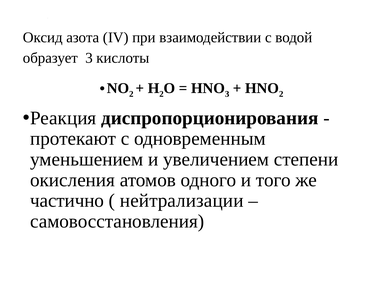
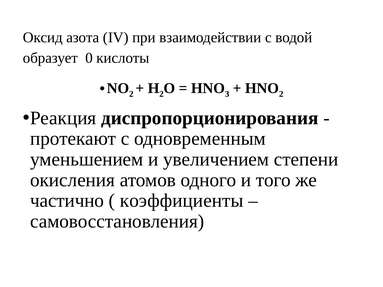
образует 3: 3 -> 0 (89, 58)
нейтрализации: нейтрализации -> коэффициенты (182, 201)
